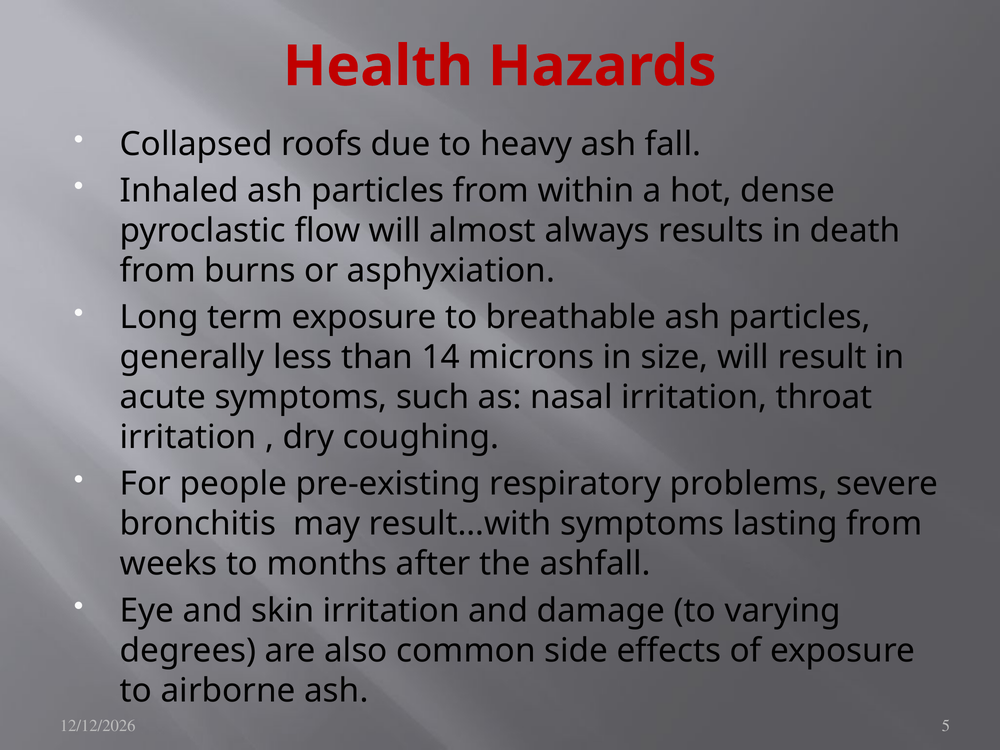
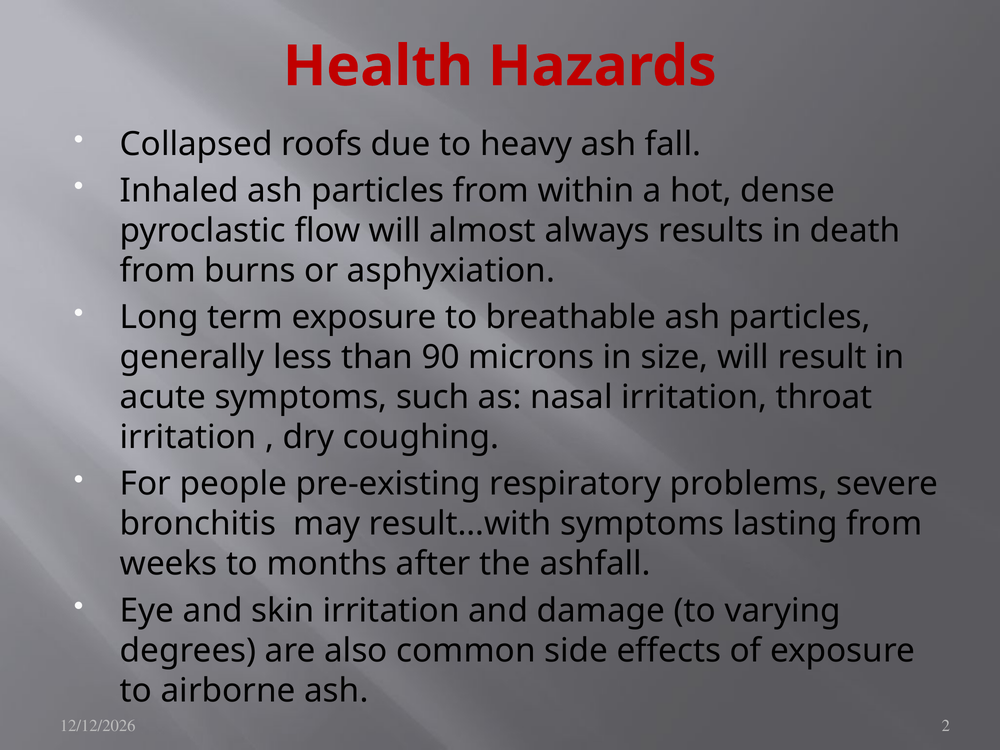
14: 14 -> 90 (441, 357)
5: 5 -> 2 (946, 726)
